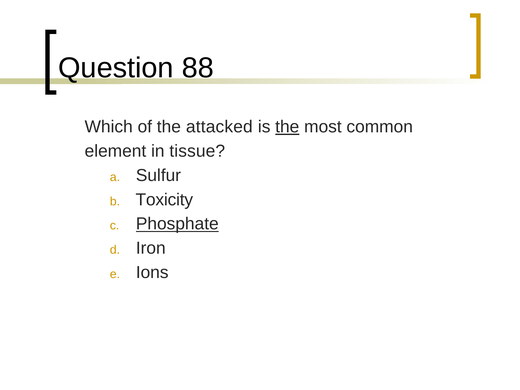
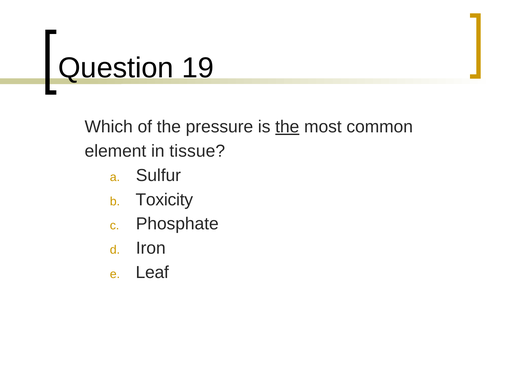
88: 88 -> 19 (198, 68)
attacked: attacked -> pressure (219, 127)
Phosphate underline: present -> none (177, 224)
Ions: Ions -> Leaf (152, 272)
